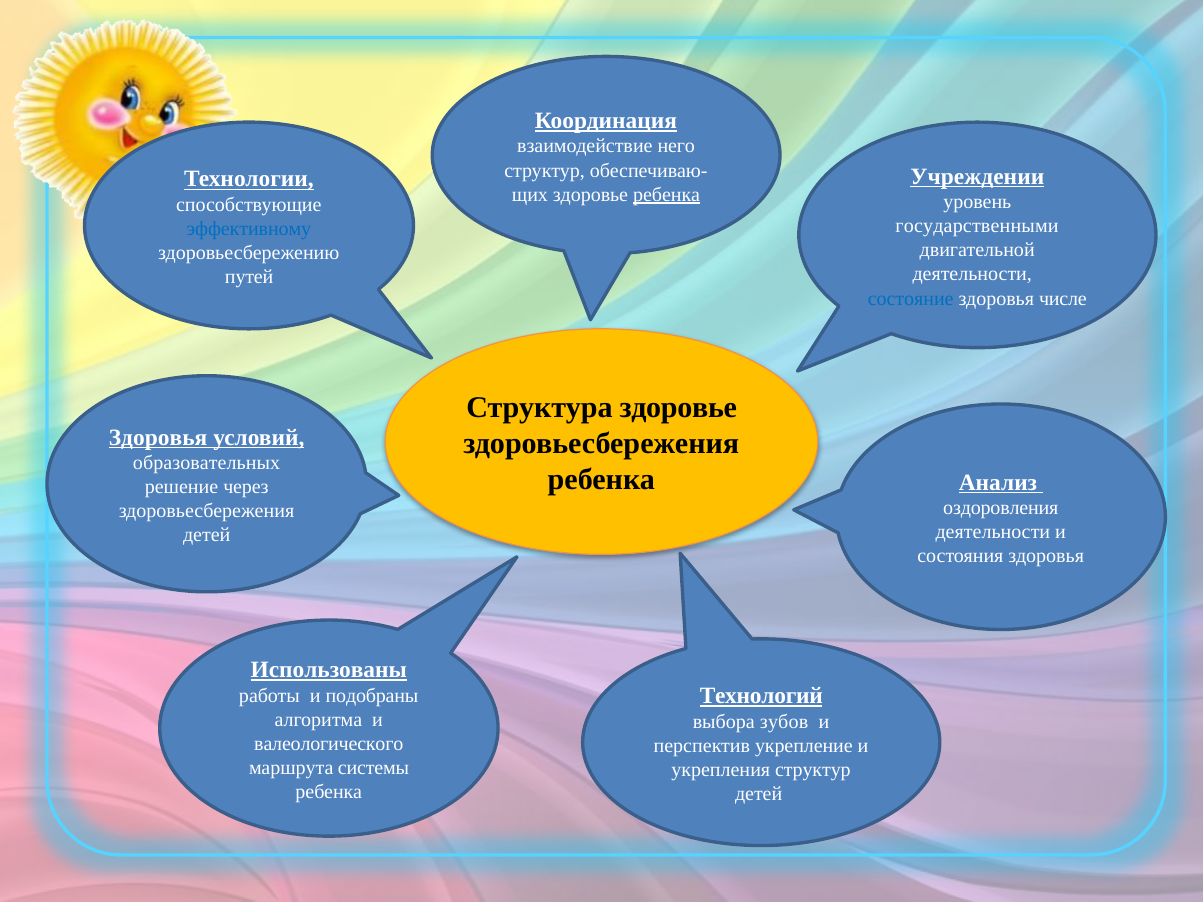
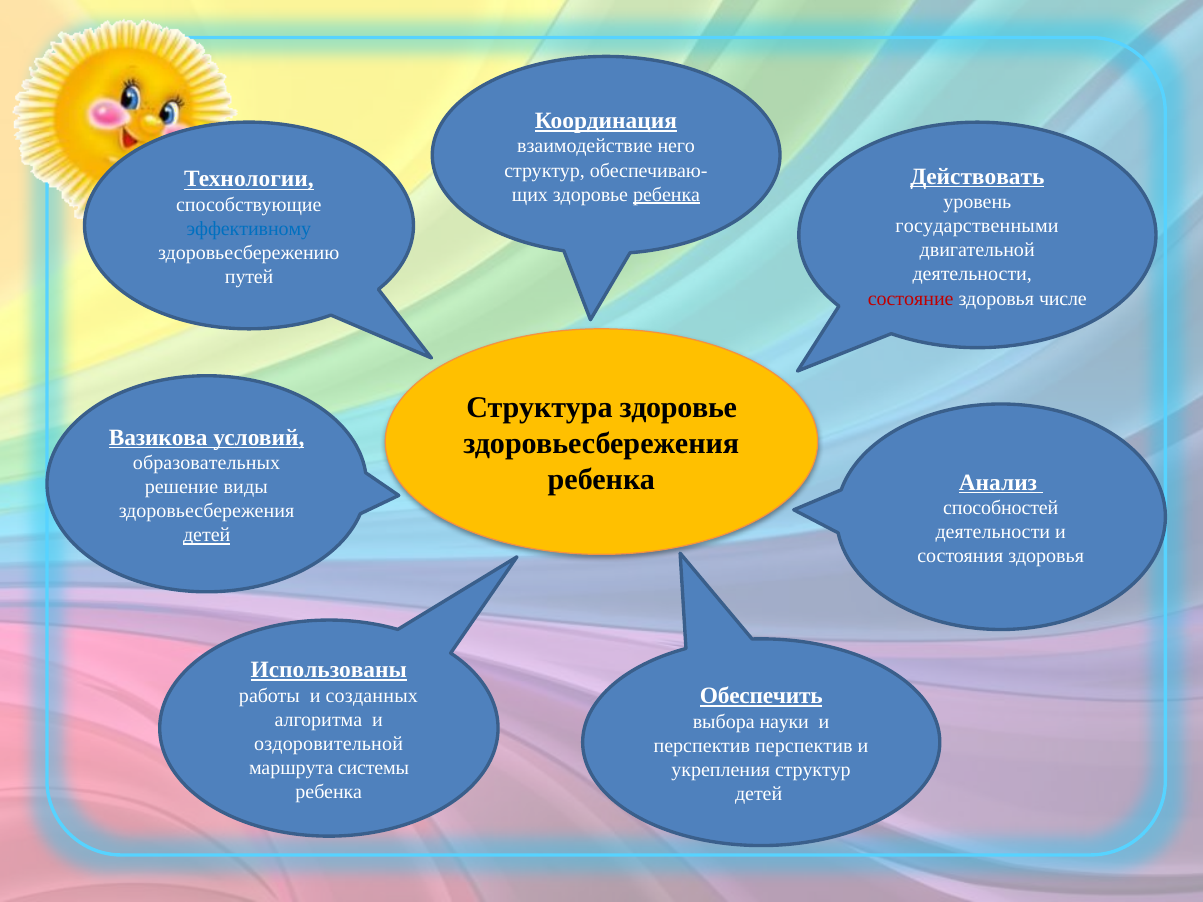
Учреждении: Учреждении -> Действовать (977, 176)
состояние colour: blue -> red (911, 298)
Здоровья: Здоровья -> Вазикова (158, 437)
через: через -> виды (246, 487)
оздоровления: оздоровления -> способностей (1001, 508)
детей underline: none -> present (207, 535)
Технологий: Технологий -> Обеспечить (761, 696)
подобраны: подобраны -> созданных (372, 696)
зубов: зубов -> науки (784, 722)
валеологического: валеологического -> оздоровительной (329, 744)
перспектив укрепление: укрепление -> перспектив (804, 746)
